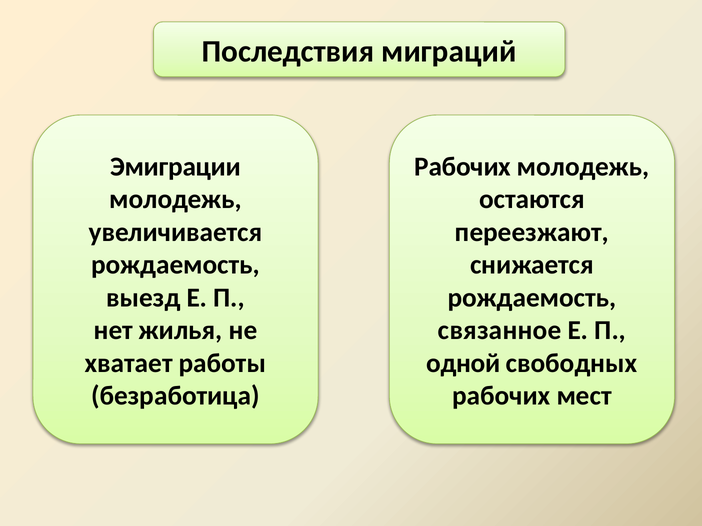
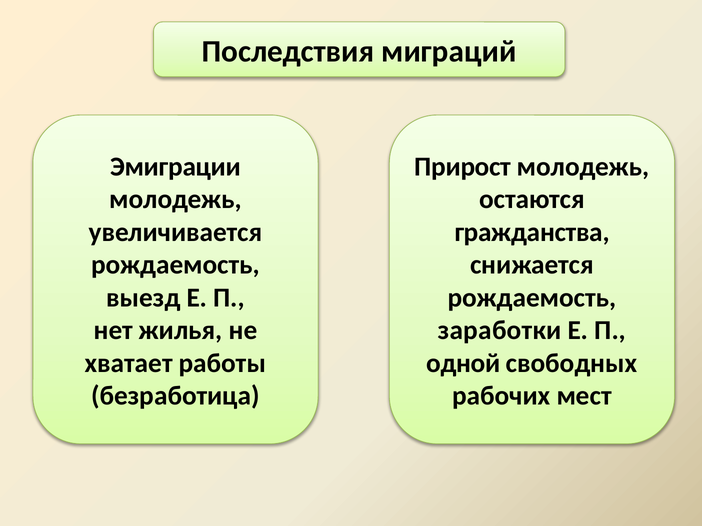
Рабочих: Рабочих -> Прирост (463, 167)
переезжают: переезжают -> гражданства (532, 232)
связанное: связанное -> заработки (500, 331)
